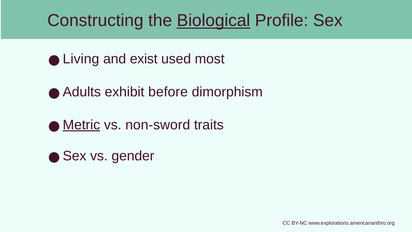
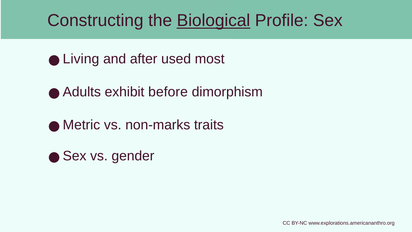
exist: exist -> after (144, 59)
Metric underline: present -> none (81, 125)
non-sword: non-sword -> non-marks (158, 125)
